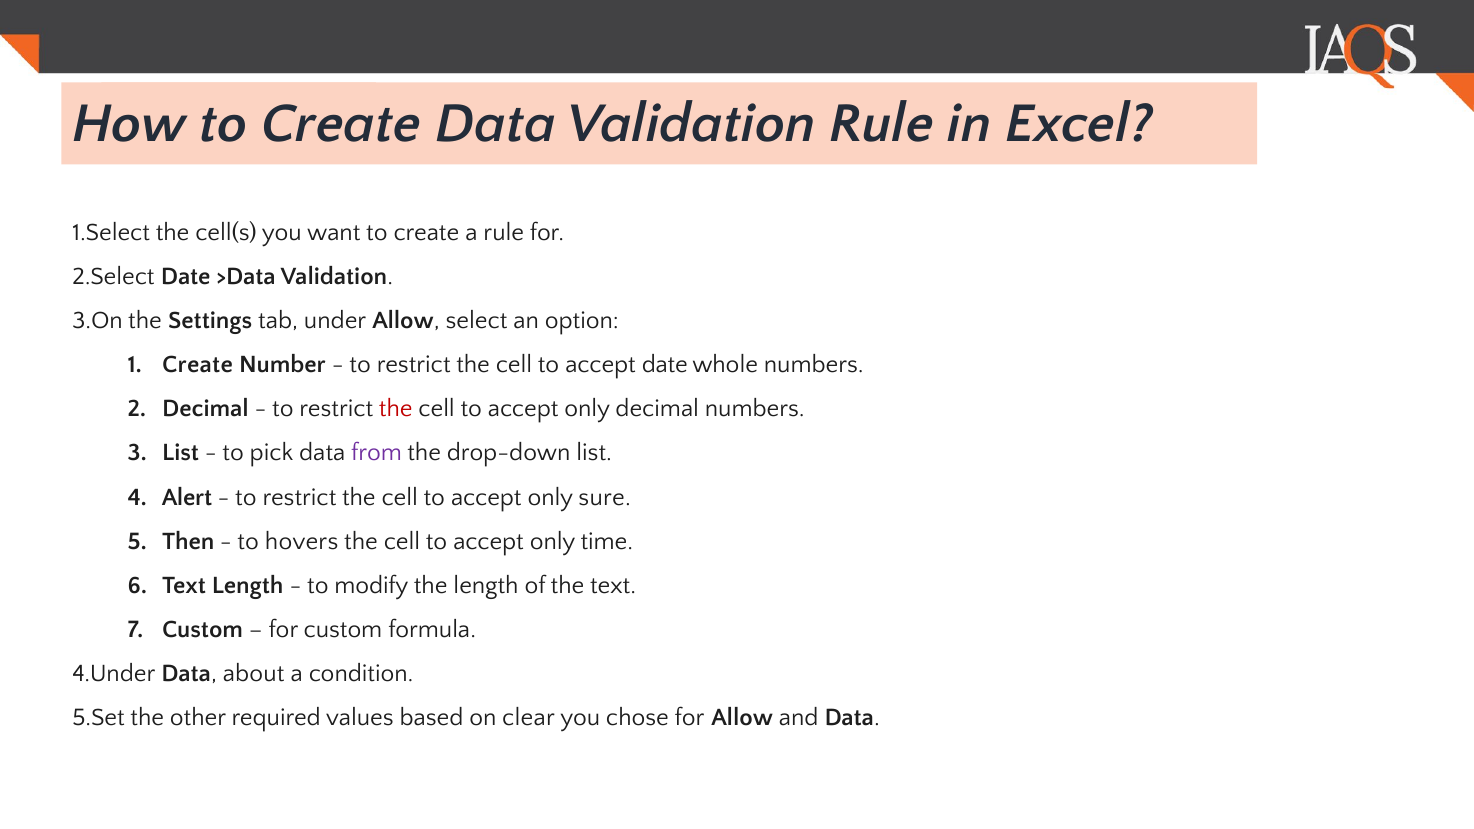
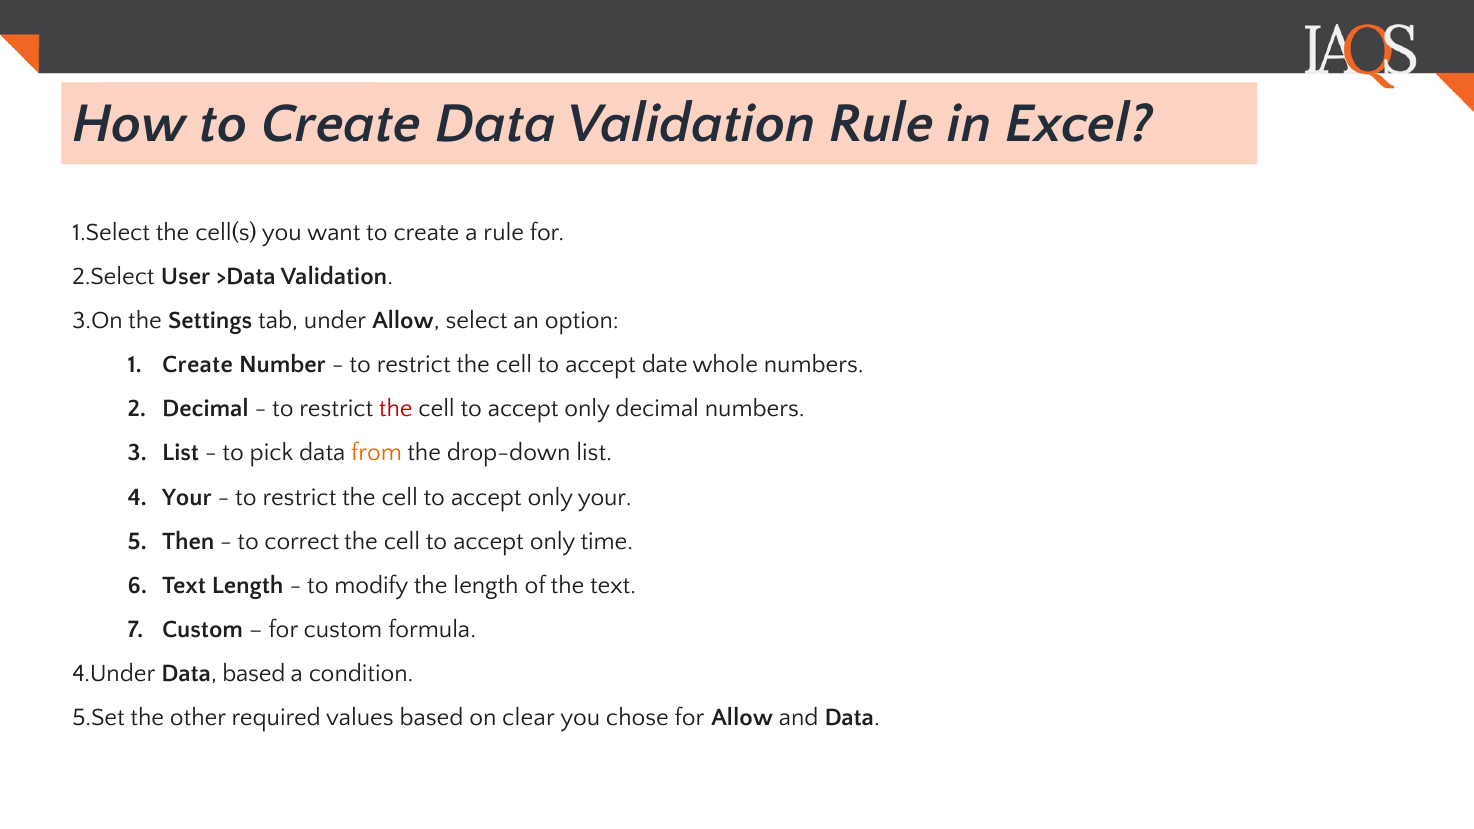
Date: Date -> User (186, 276)
from colour: purple -> orange (377, 453)
Alert: Alert -> Your (187, 497)
only sure: sure -> your (605, 497)
hovers: hovers -> correct (302, 541)
Data about: about -> based (254, 674)
